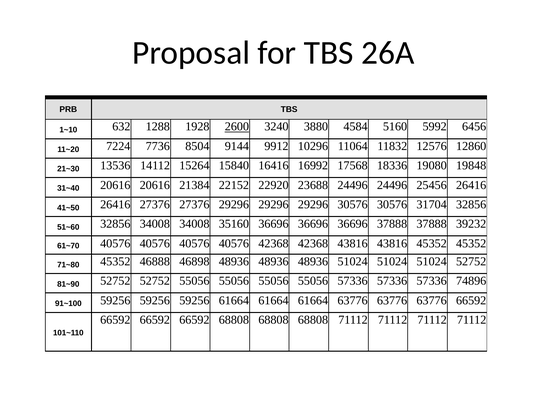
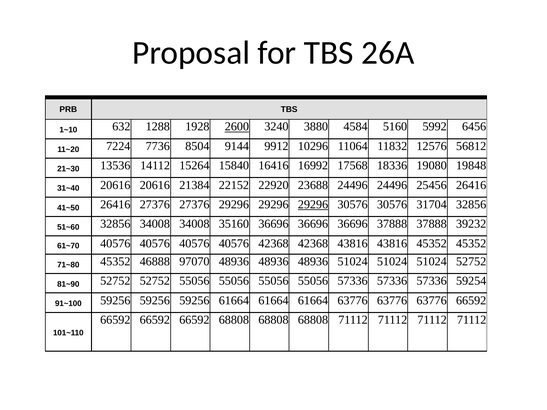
12860: 12860 -> 56812 (471, 146)
29296 underline: none -> present (313, 205)
46898: 46898 -> 97070 (194, 262)
74896: 74896 -> 59254 (471, 281)
